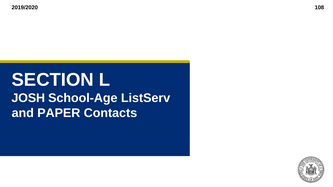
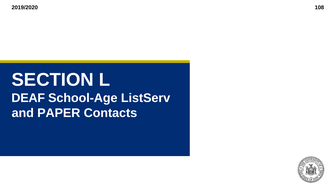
JOSH: JOSH -> DEAF (28, 98)
